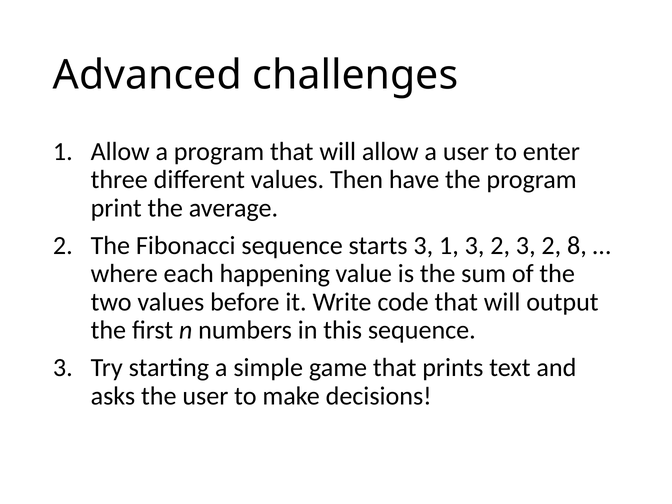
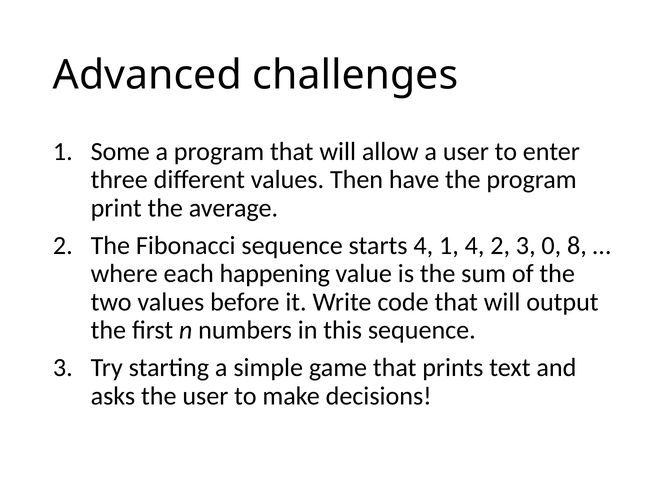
1 Allow: Allow -> Some (120, 151)
starts 3: 3 -> 4 (423, 246)
1 3: 3 -> 4 (475, 246)
2 3 2: 2 -> 0 (551, 246)
